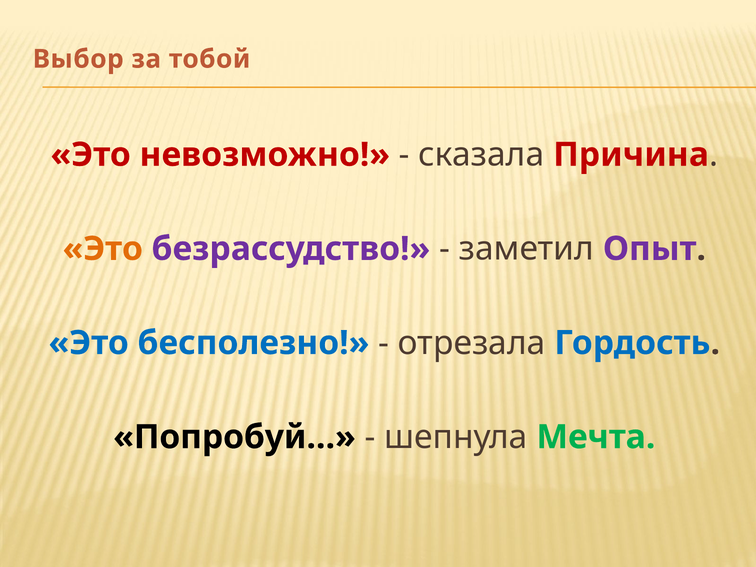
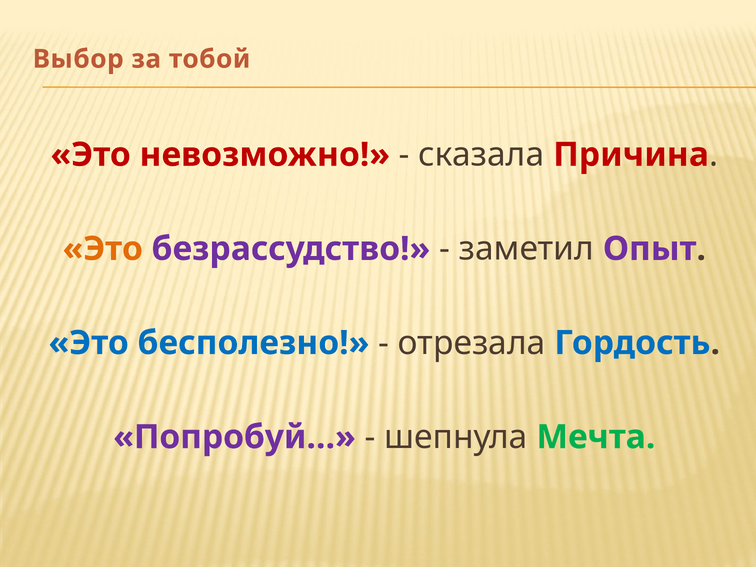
Попробуй… colour: black -> purple (234, 437)
